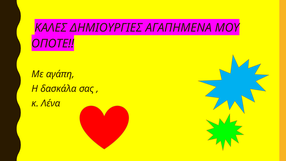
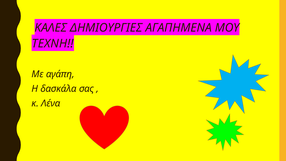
ΟΠΟΤΕ: ΟΠΟΤΕ -> ΤΕΧΝΗ (53, 43)
